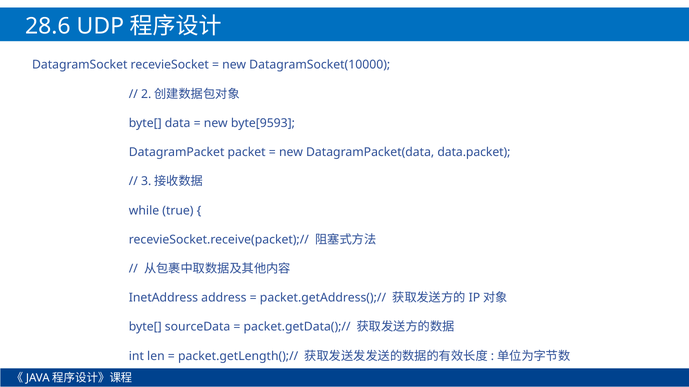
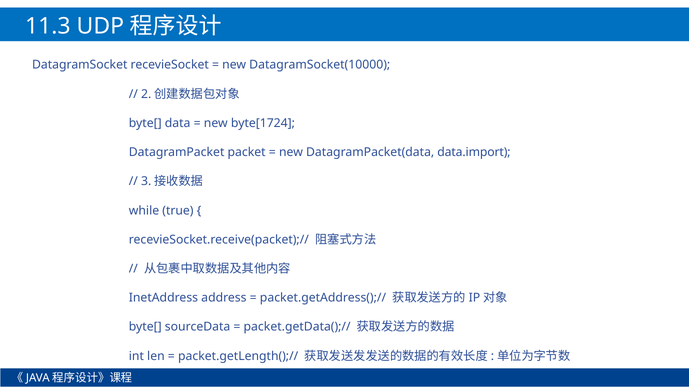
28.6: 28.6 -> 11.3 (48, 26)
byte[9593: byte[9593 -> byte[1724 (263, 123)
data.packet: data.packet -> data.import (474, 152)
